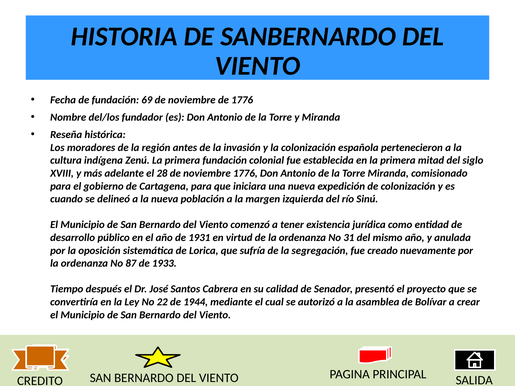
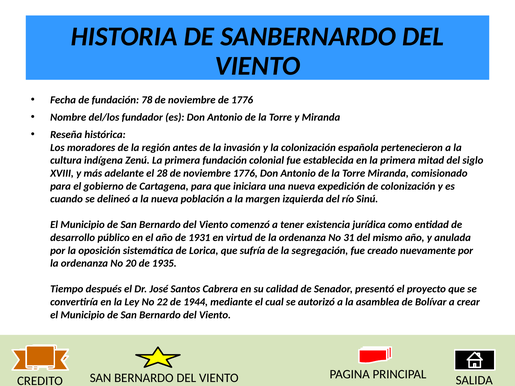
69: 69 -> 78 (147, 100)
87: 87 -> 20 (131, 264)
1933: 1933 -> 1935 (164, 264)
